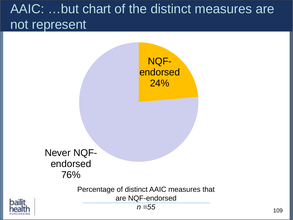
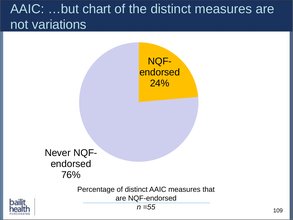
represent: represent -> variations (59, 25)
